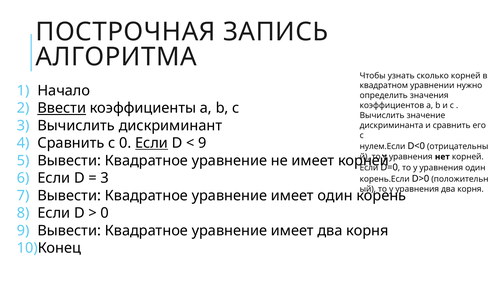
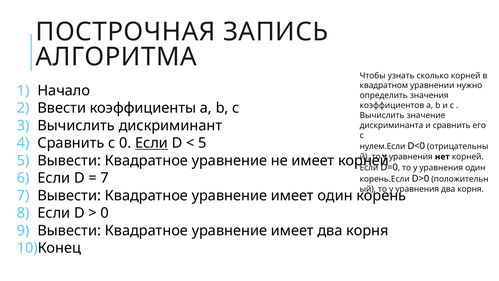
Ввести underline: present -> none (62, 108)
9: 9 -> 5 (202, 143)
3: 3 -> 7 (105, 178)
